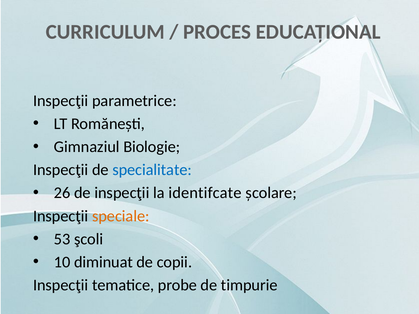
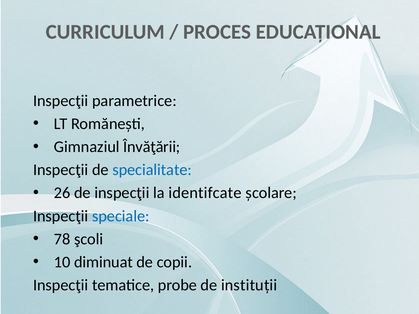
Biologie: Biologie -> Învăţării (152, 147)
speciale colour: orange -> blue (121, 216)
53: 53 -> 78 (62, 239)
timpurie: timpurie -> instituții (249, 285)
